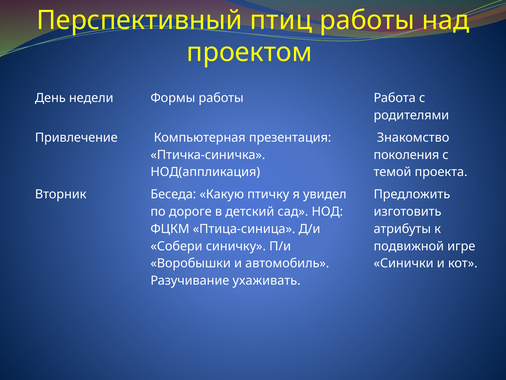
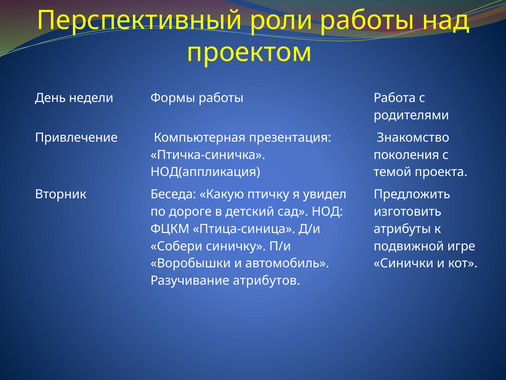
птиц: птиц -> роли (281, 20)
ухаживать: ухаживать -> атрибутов (267, 280)
